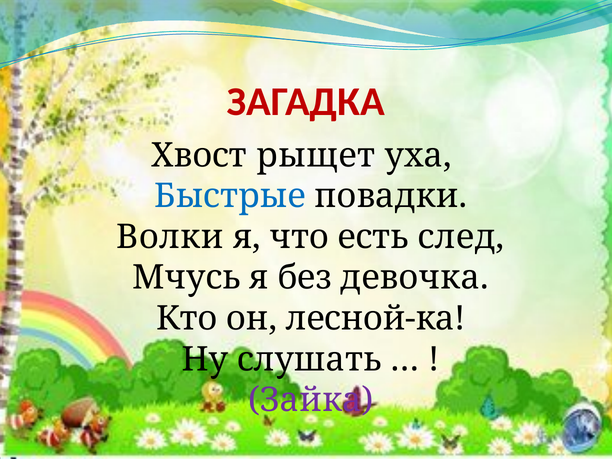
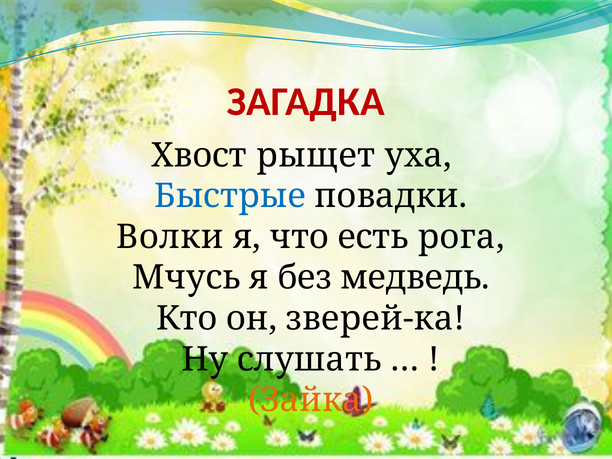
след: след -> рога (461, 237)
девочка: девочка -> медведь (415, 278)
лесной-ка: лесной-ка -> зверей-ка (376, 318)
Зайка colour: purple -> orange (311, 400)
